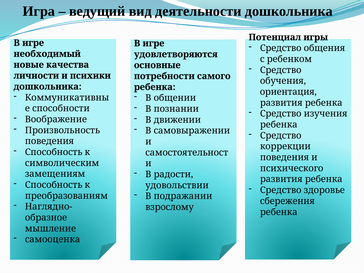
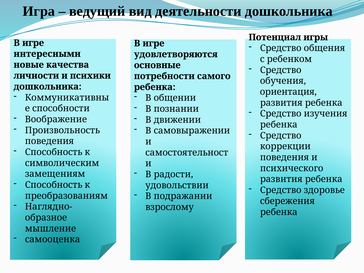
необходимый: необходимый -> интересными (47, 54)
